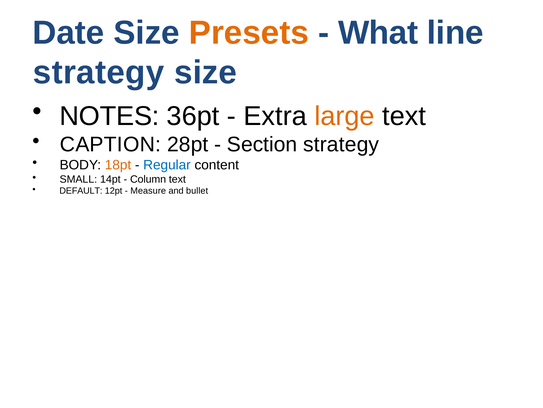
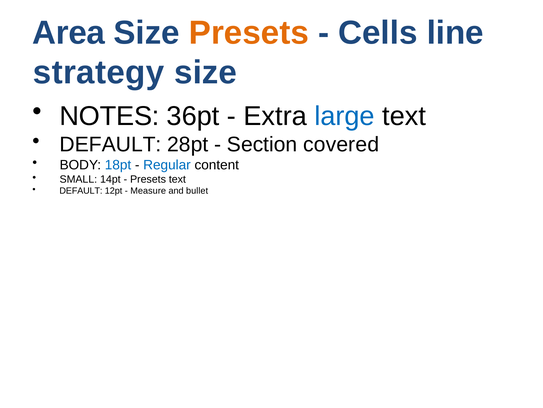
Date: Date -> Area (69, 33)
What: What -> Cells (378, 33)
large colour: orange -> blue (345, 116)
CAPTION: CAPTION -> DEFAULT (111, 144)
Section strategy: strategy -> covered (341, 144)
18pt colour: orange -> blue (118, 165)
Column: Column -> Presets (148, 179)
